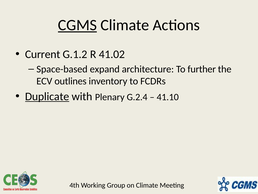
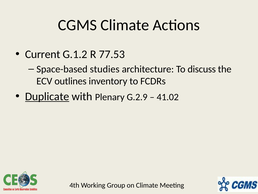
CGMS underline: present -> none (77, 25)
41.02: 41.02 -> 77.53 (112, 54)
expand: expand -> studies (105, 69)
further: further -> discuss (202, 69)
G.2.4: G.2.4 -> G.2.9 (137, 97)
41.10: 41.10 -> 41.02 (168, 97)
